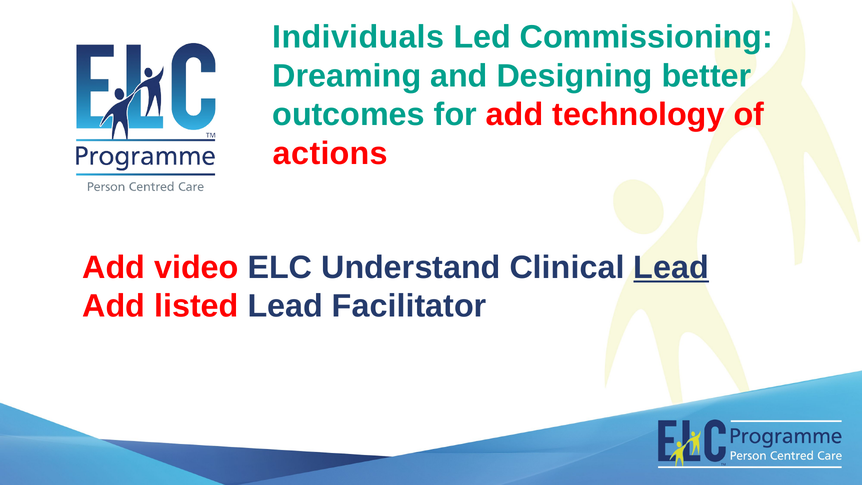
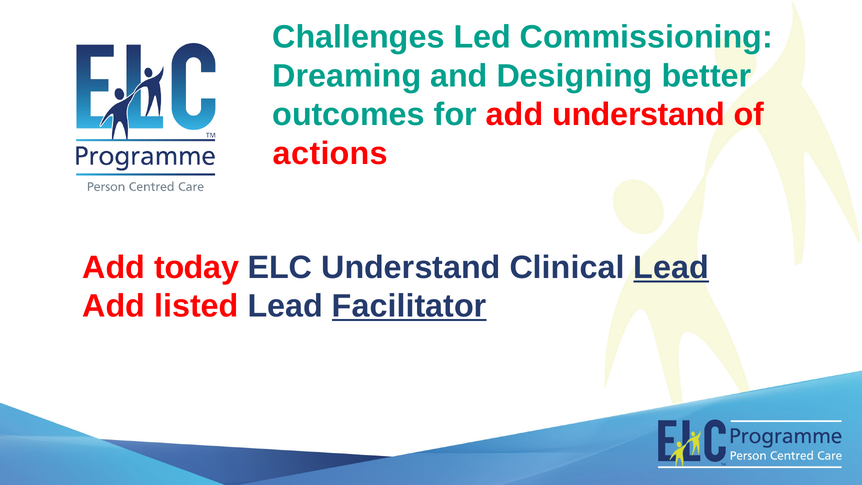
Individuals: Individuals -> Challenges (358, 37)
add technology: technology -> understand (639, 115)
video: video -> today (197, 267)
Facilitator underline: none -> present (409, 306)
